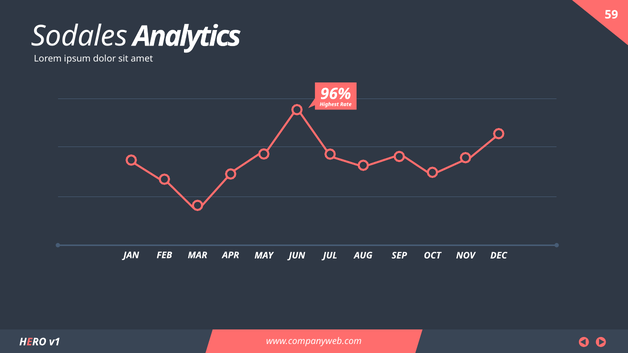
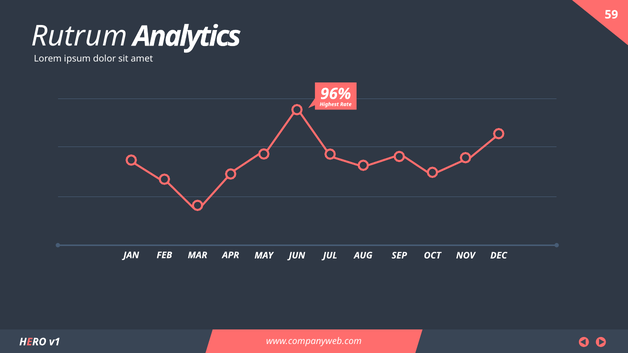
Sodales: Sodales -> Rutrum (79, 36)
